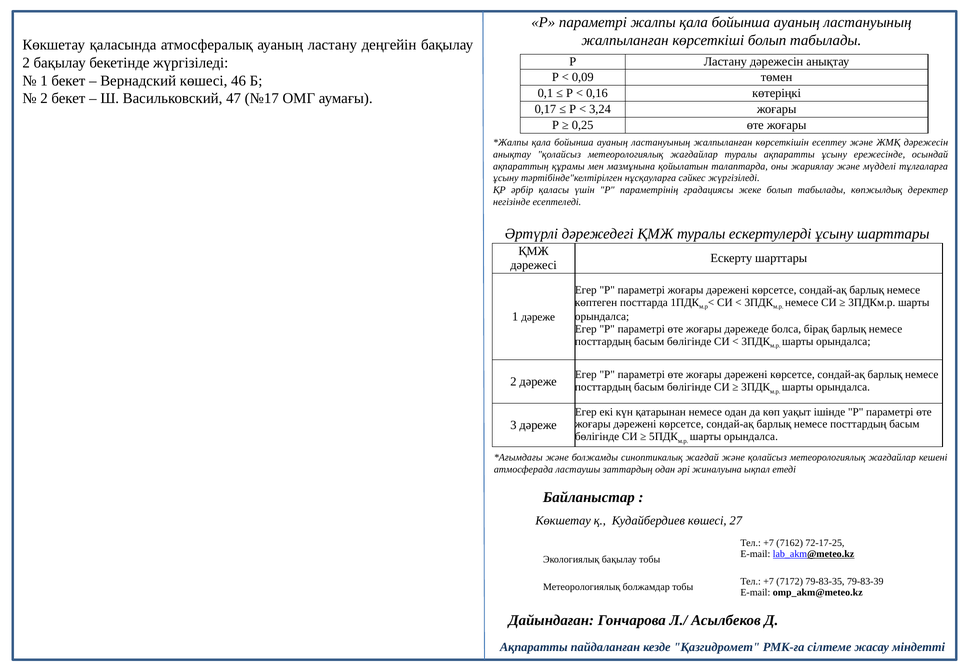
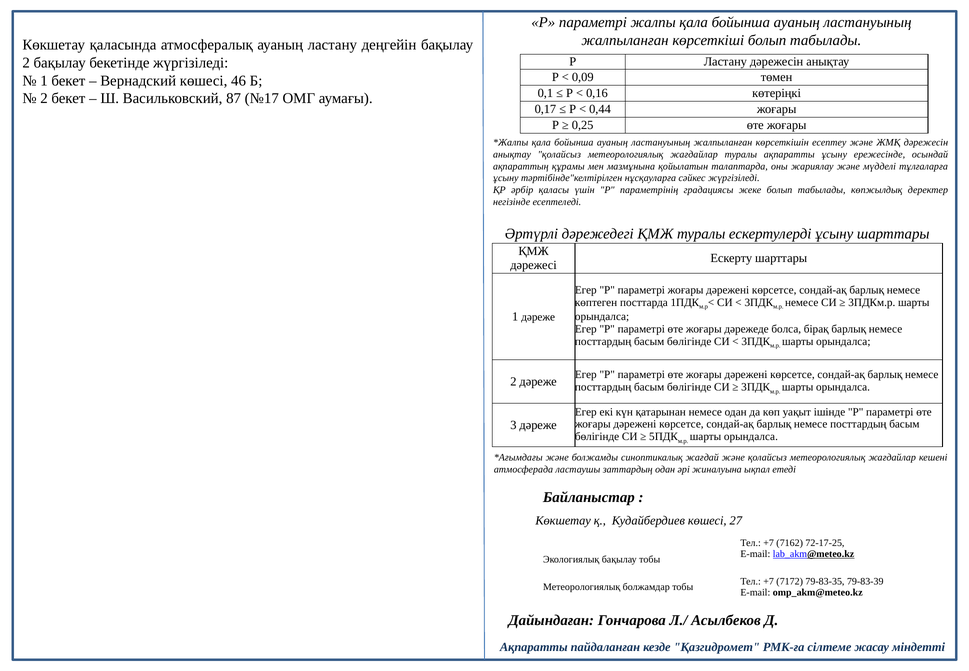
47: 47 -> 87 (234, 98)
3,24: 3,24 -> 0,44 (600, 109)
